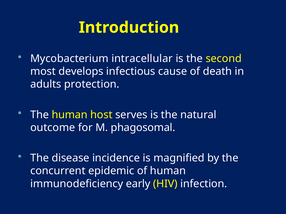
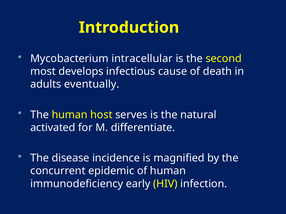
protection: protection -> eventually (92, 84)
outcome: outcome -> activated (53, 128)
phagosomal: phagosomal -> differentiate (143, 128)
